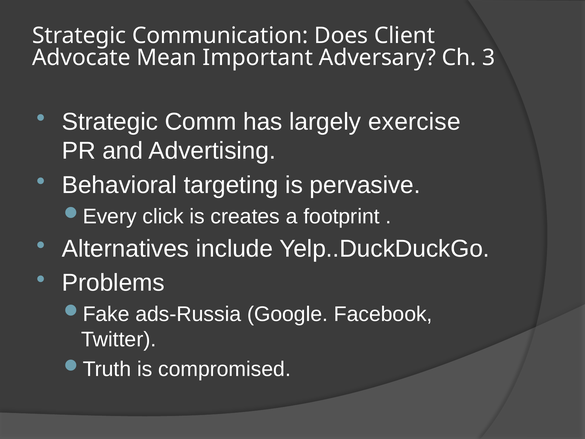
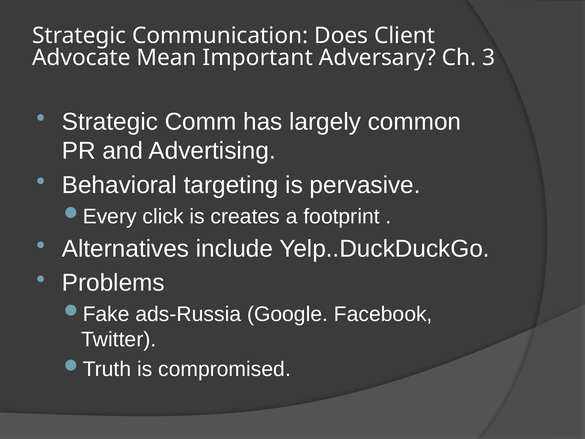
exercise: exercise -> common (414, 122)
